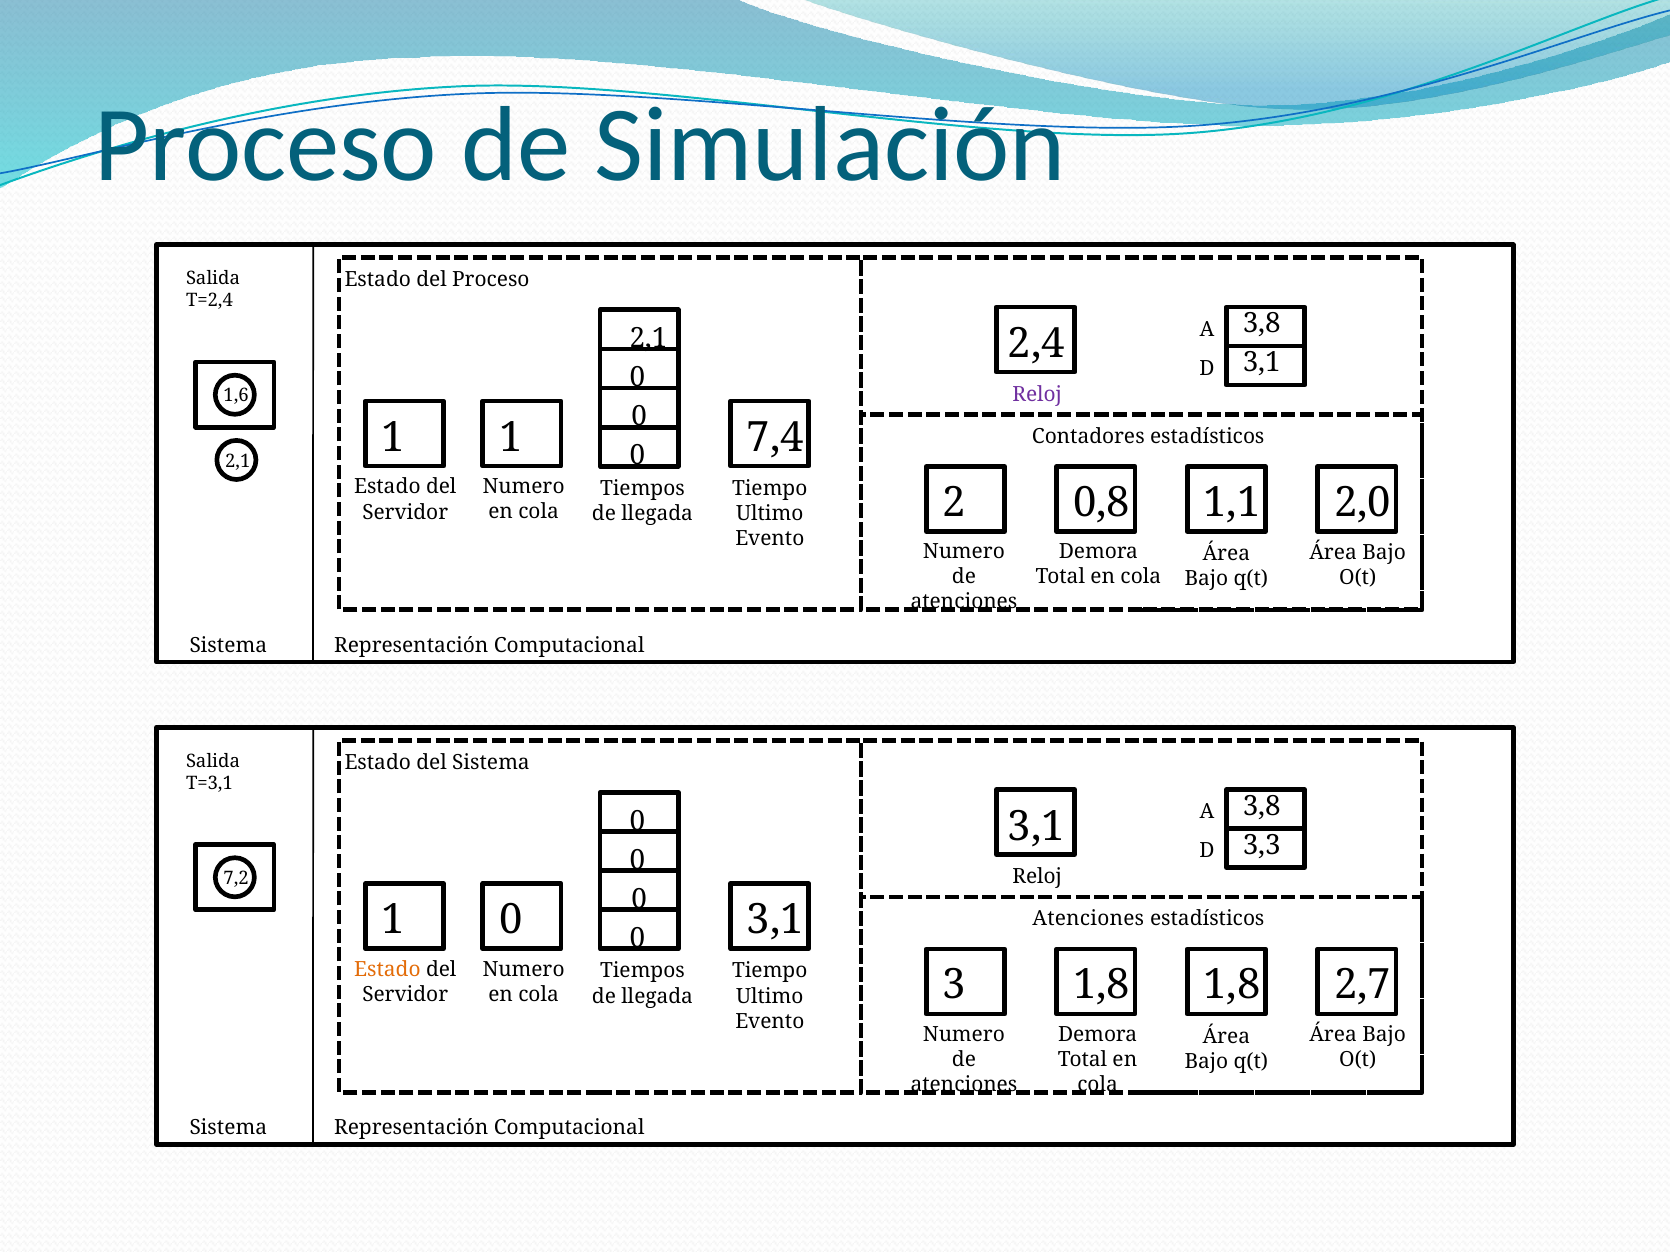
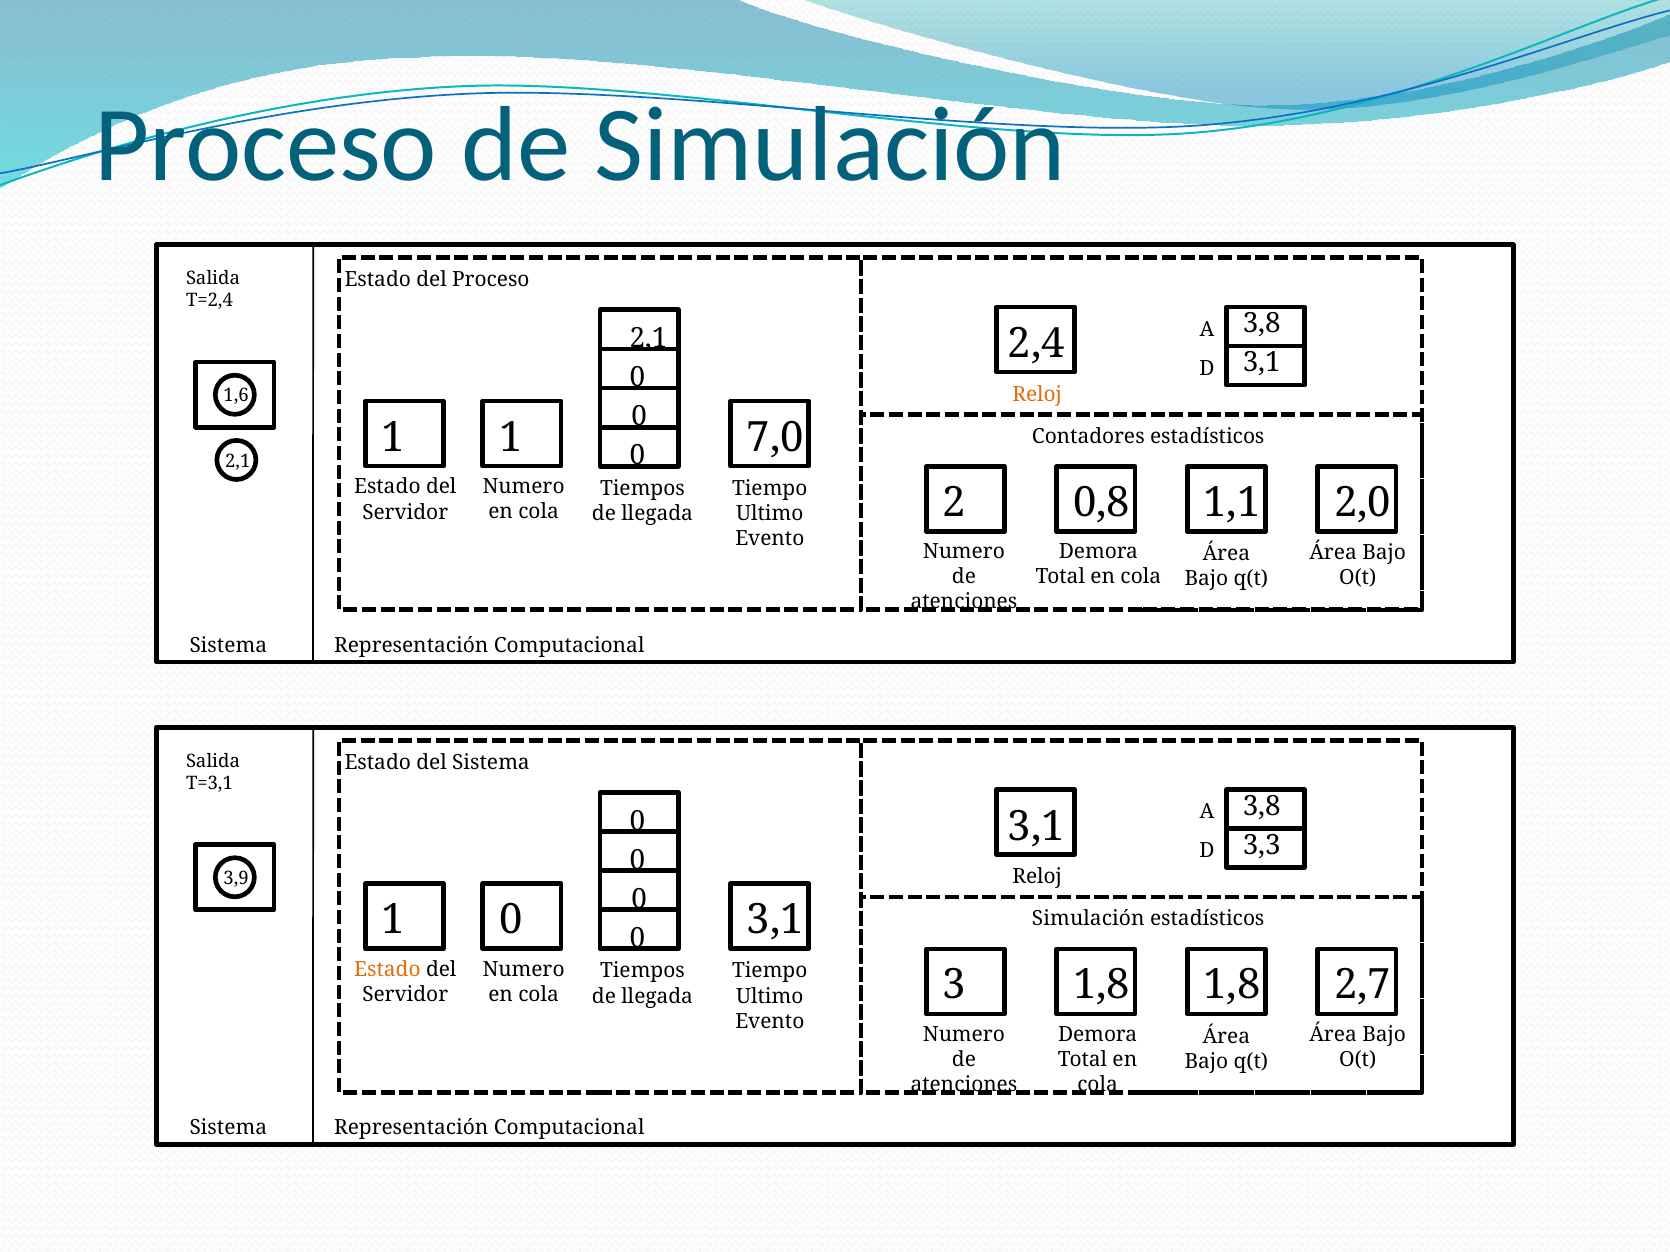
Reloj colour: purple -> orange (1037, 394)
7,4: 7,4 -> 7,0 (775, 438)
7,2: 7,2 -> 3,9 (236, 879)
Atenciones: Atenciones -> Simulación (1088, 919)
